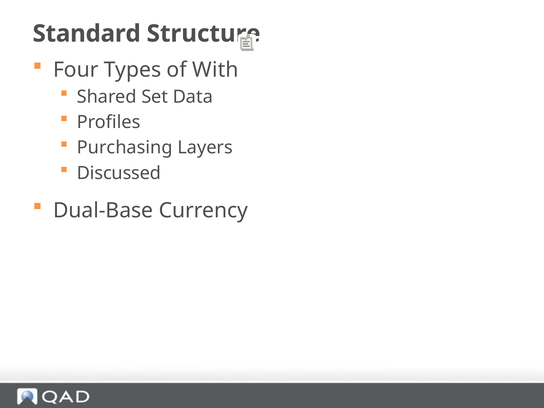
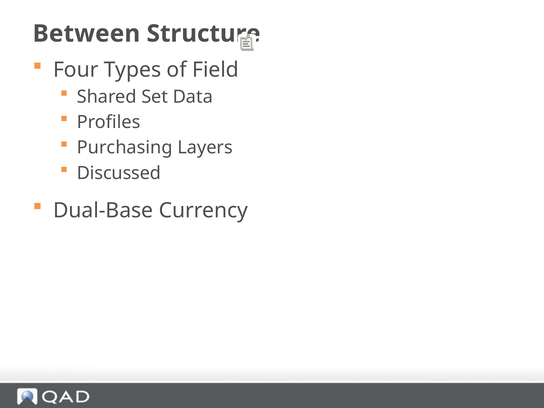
Standard: Standard -> Between (86, 34)
With: With -> Field (216, 70)
